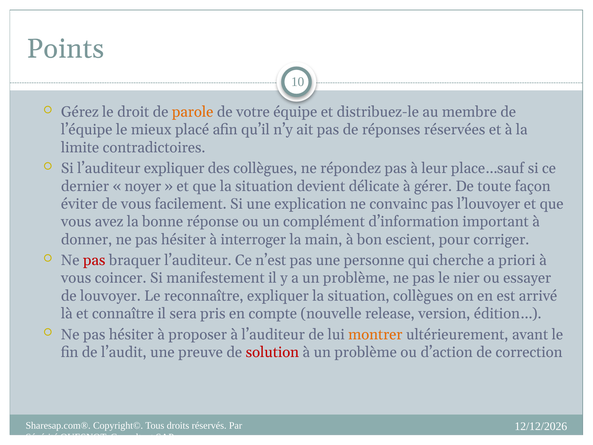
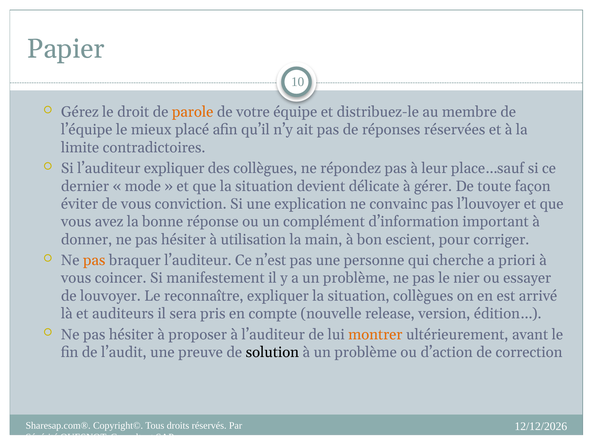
Points: Points -> Papier (66, 49)
noyer: noyer -> mode (143, 186)
facilement: facilement -> conviction (191, 204)
interroger: interroger -> utilisation (253, 239)
pas colour: red -> orange (94, 260)
connaître: connaître -> auditeurs (123, 314)
solution colour: red -> black (272, 352)
